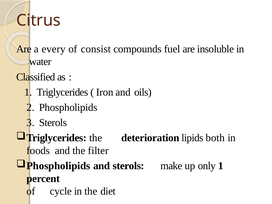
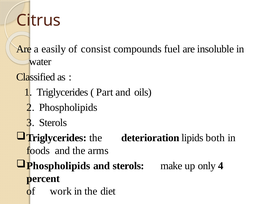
every: every -> easily (54, 49)
Iron: Iron -> Part (105, 92)
filter: filter -> arms (98, 151)
only 1: 1 -> 4 (221, 166)
cycle: cycle -> work (61, 191)
